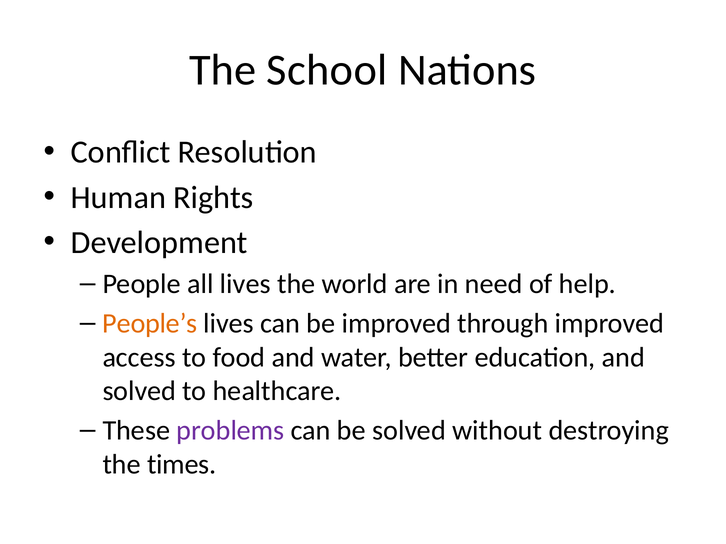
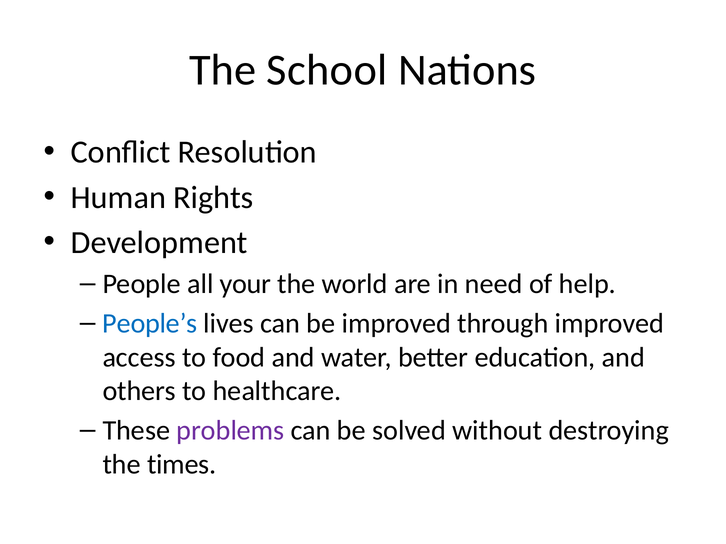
all lives: lives -> your (245, 284)
People’s colour: orange -> blue (150, 324)
solved: solved -> others (139, 391)
